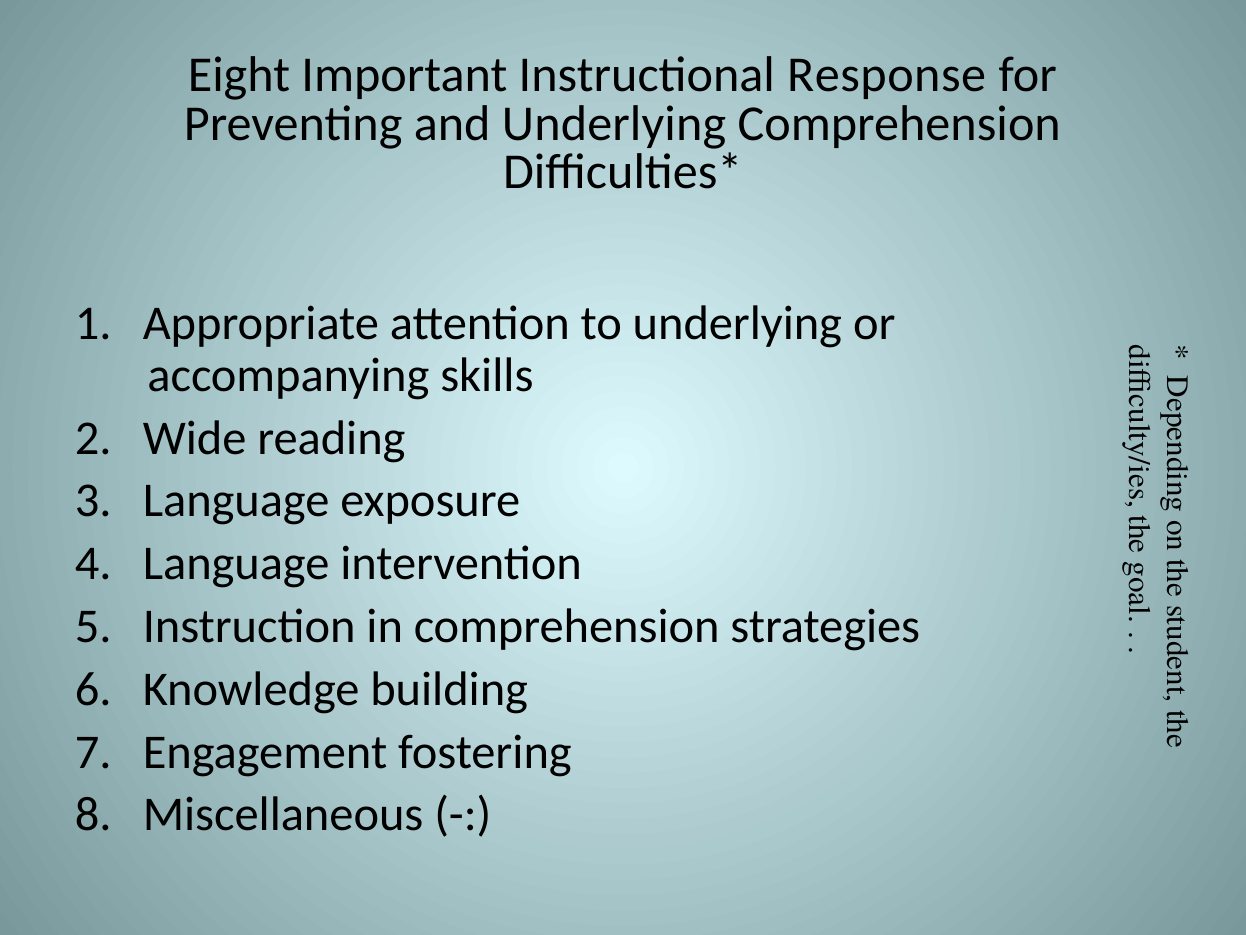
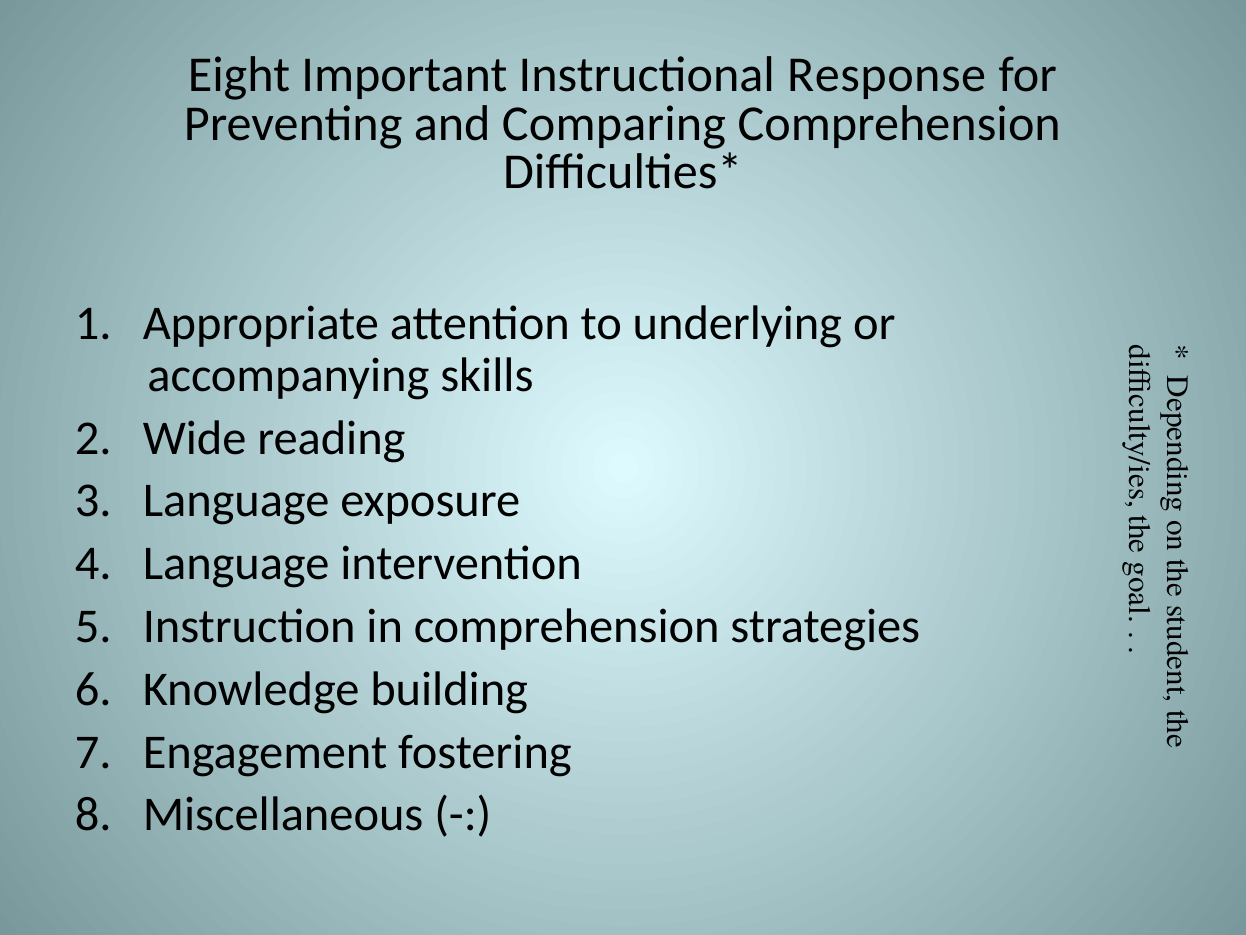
and Underlying: Underlying -> Comparing (614, 123)
